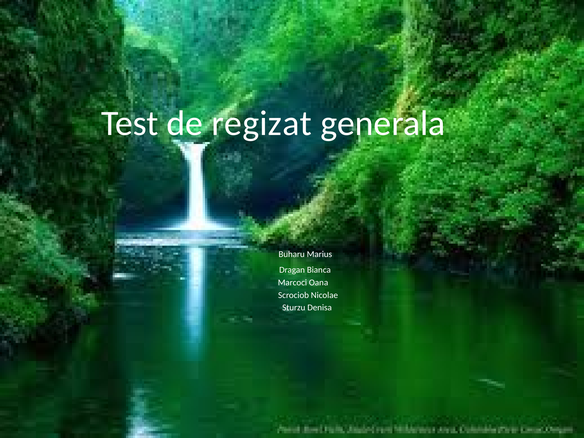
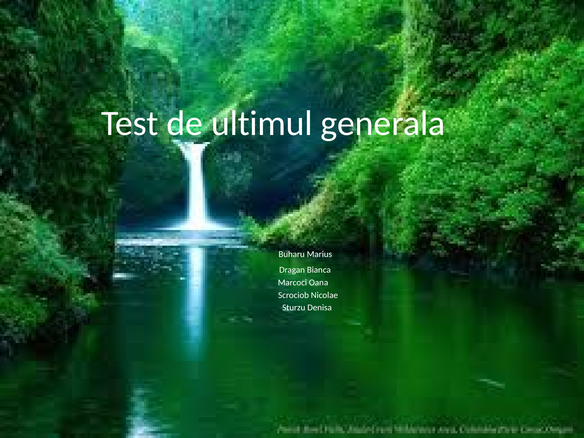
regizat: regizat -> ultimul (262, 123)
